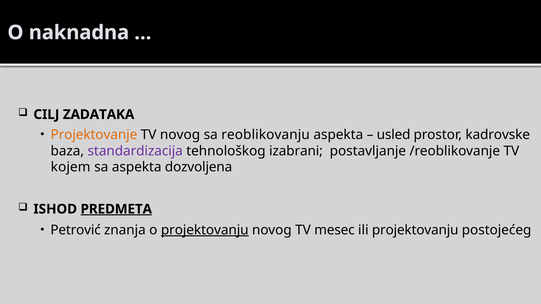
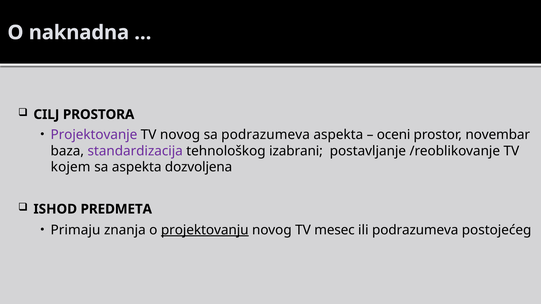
ZADATAKA: ZADATAKA -> PROSTORA (99, 115)
Projektovanje colour: orange -> purple (94, 135)
sa reoblikovanju: reoblikovanju -> podrazumeva (266, 135)
usled: usled -> oceni (394, 135)
kadrovske: kadrovske -> novembar (498, 135)
PREDMETA underline: present -> none (116, 209)
Petrović: Petrović -> Primaju (75, 230)
ili projektovanju: projektovanju -> podrazumeva (415, 230)
